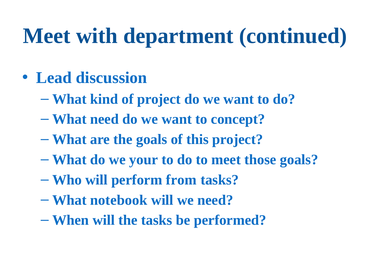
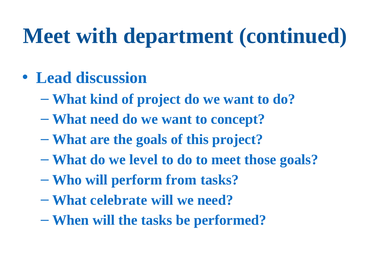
your: your -> level (144, 159)
notebook: notebook -> celebrate (119, 200)
